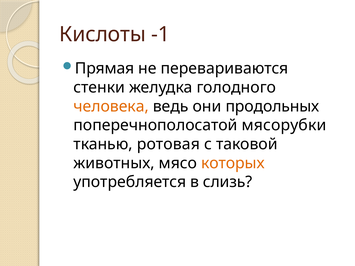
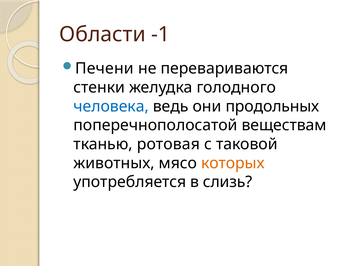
Кислоты: Кислоты -> Области (102, 34)
Прямая: Прямая -> Печени (104, 69)
человека colour: orange -> blue (111, 106)
мясорубки: мясорубки -> веществам (284, 125)
